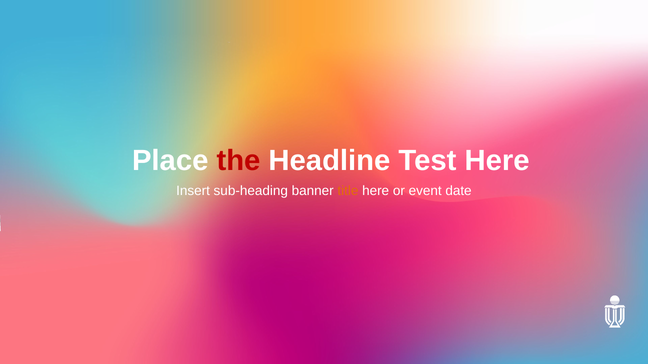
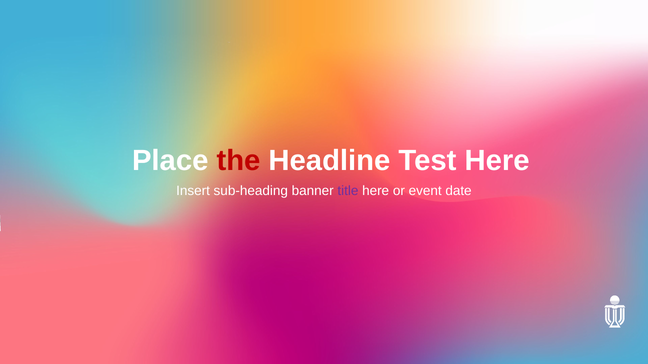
title colour: orange -> purple (348, 191)
